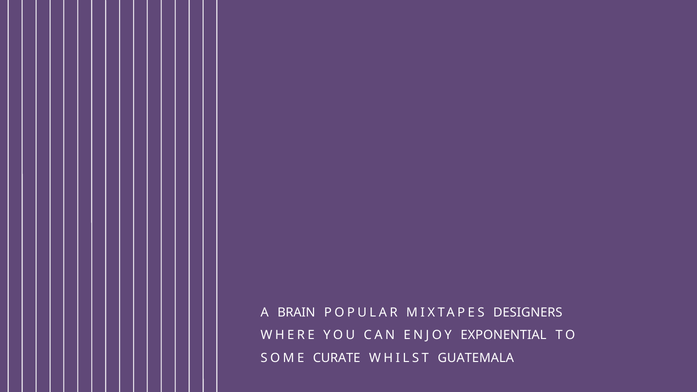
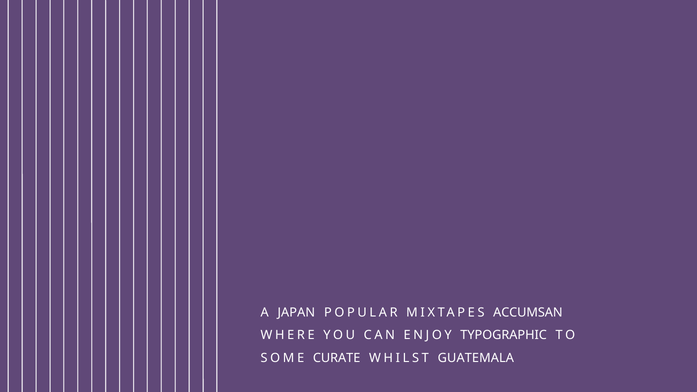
BRAIN: BRAIN -> JAPAN (296, 312)
DESIGNERS: DESIGNERS -> ACCUMSAN (528, 312)
EXPONENTIAL: EXPONENTIAL -> TYPOGRAPHIC (504, 335)
